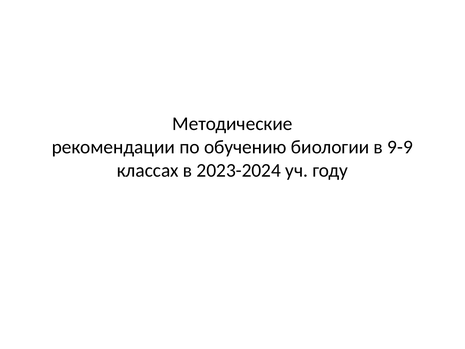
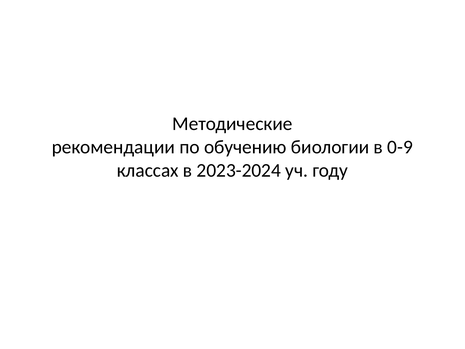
9-9: 9-9 -> 0-9 (400, 147)
